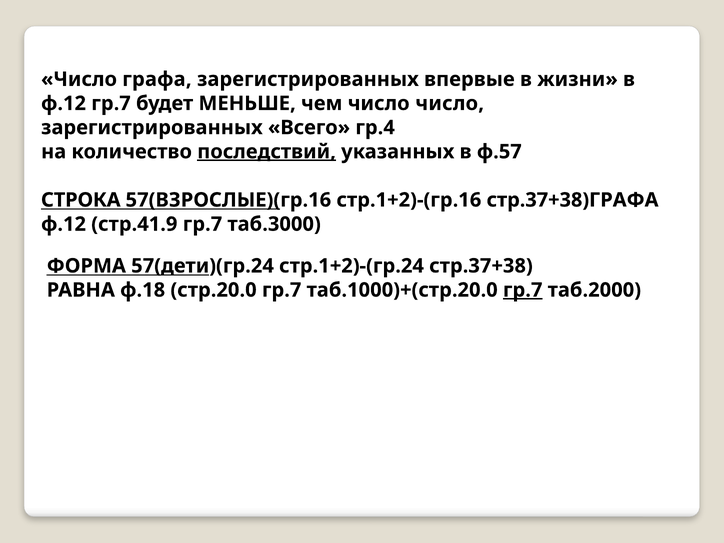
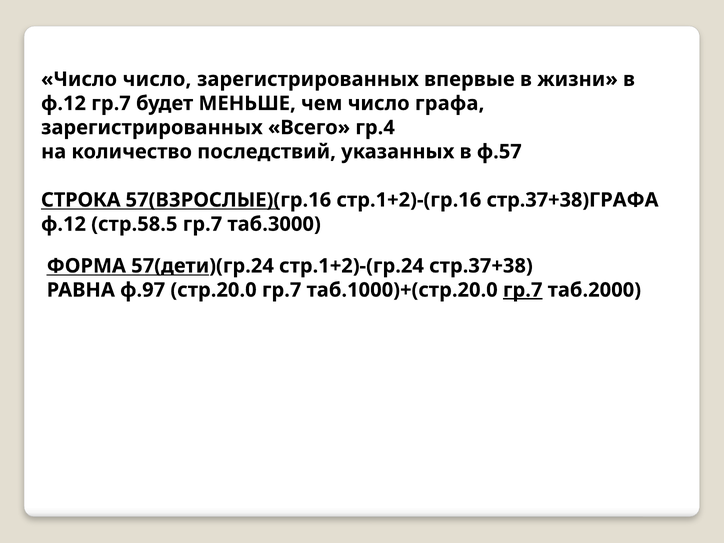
Число графа: графа -> число (157, 79)
число число: число -> графа (450, 103)
последствий underline: present -> none (267, 152)
стр.41.9: стр.41.9 -> стр.58.5 (134, 224)
ф.18: ф.18 -> ф.97 (143, 290)
